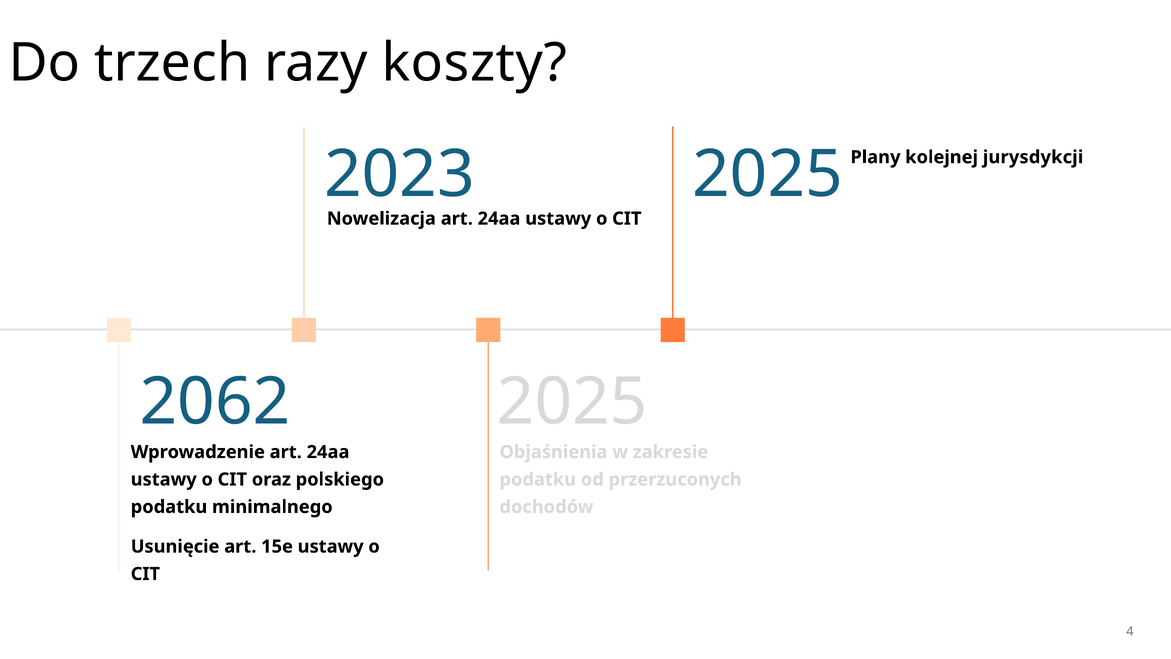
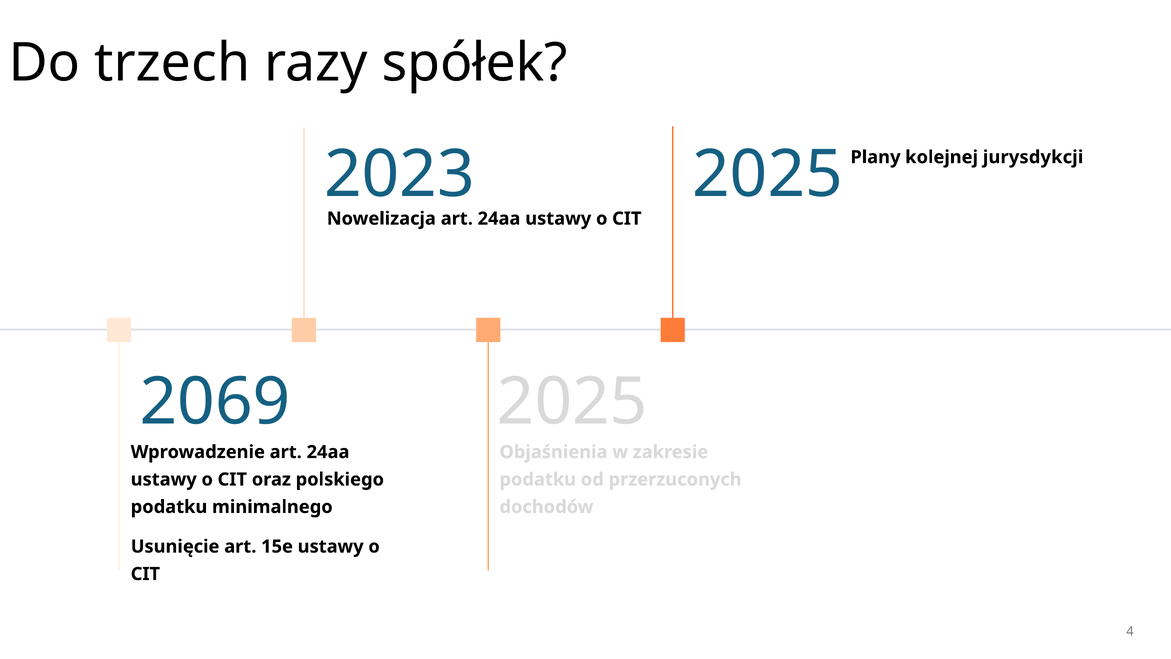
koszty: koszty -> spółek (475, 63)
2062: 2062 -> 2069 (215, 402)
